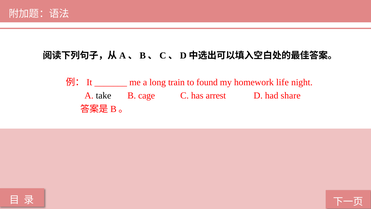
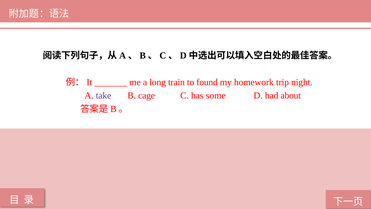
life: life -> trip (282, 82)
take colour: black -> purple (104, 96)
arrest: arrest -> some (216, 96)
share: share -> about (291, 96)
